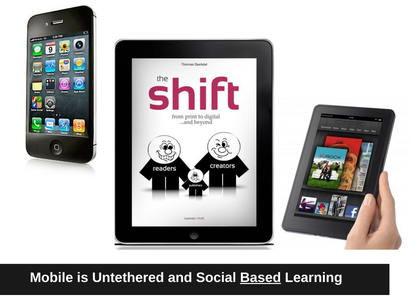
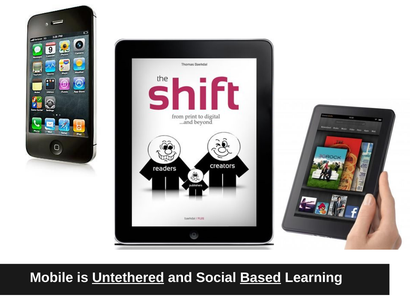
Untethered underline: none -> present (128, 277)
